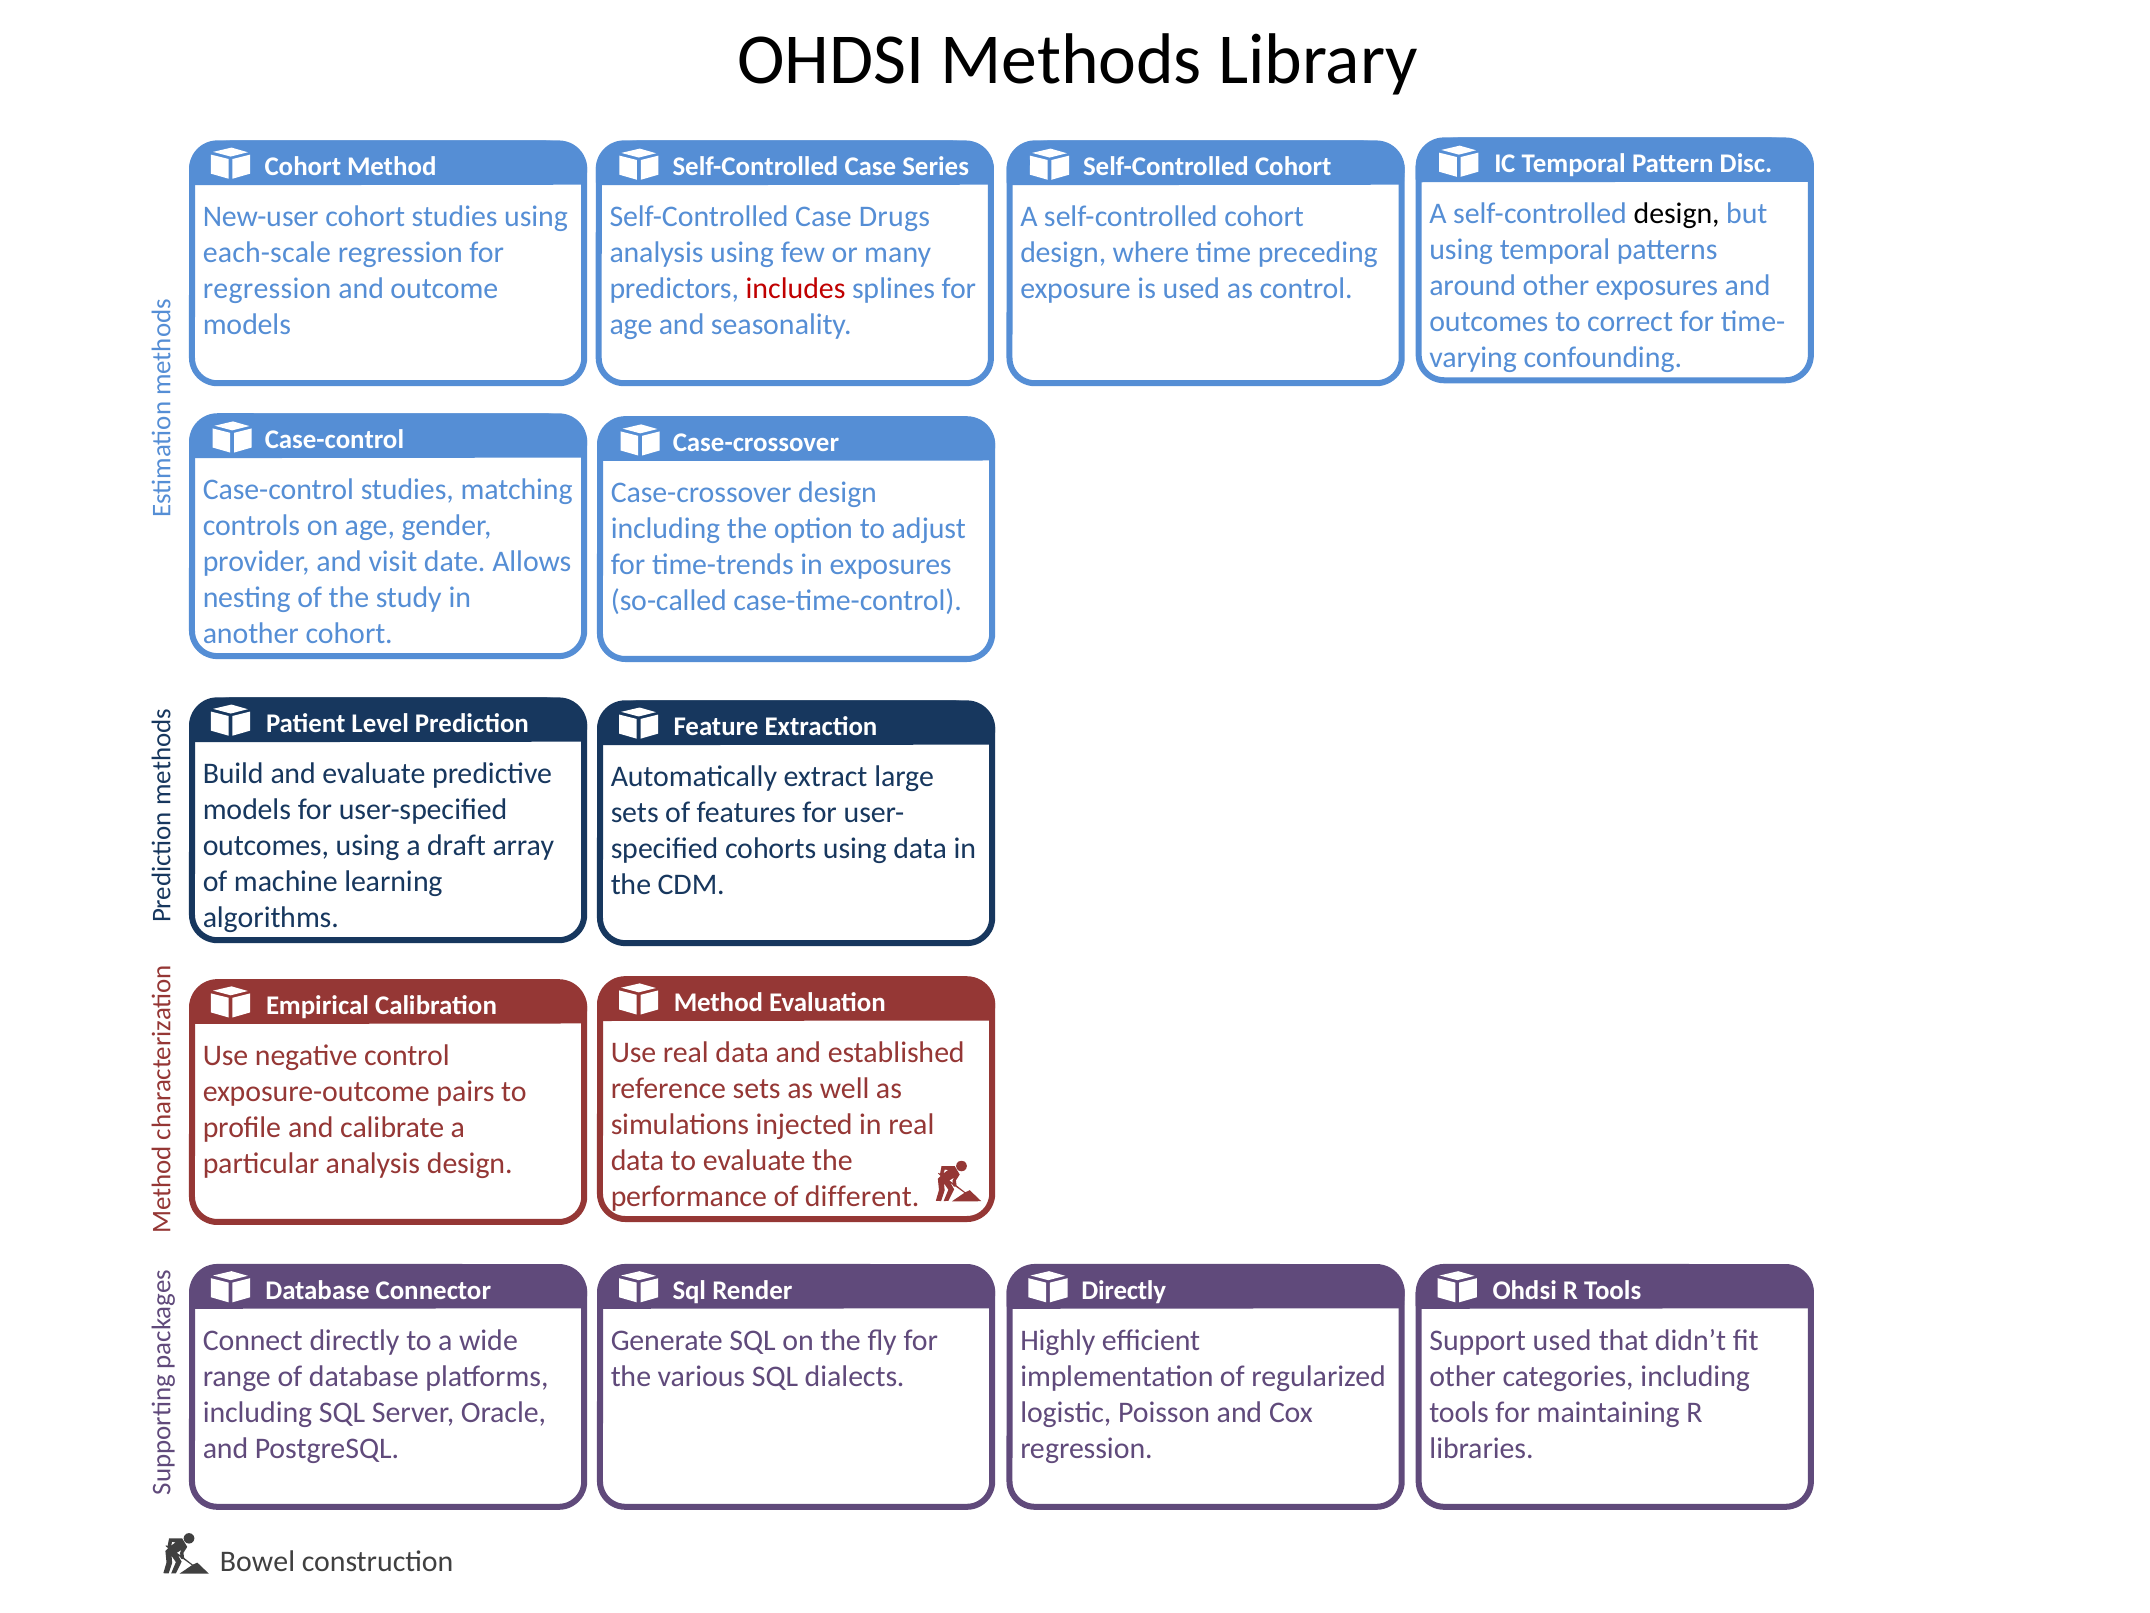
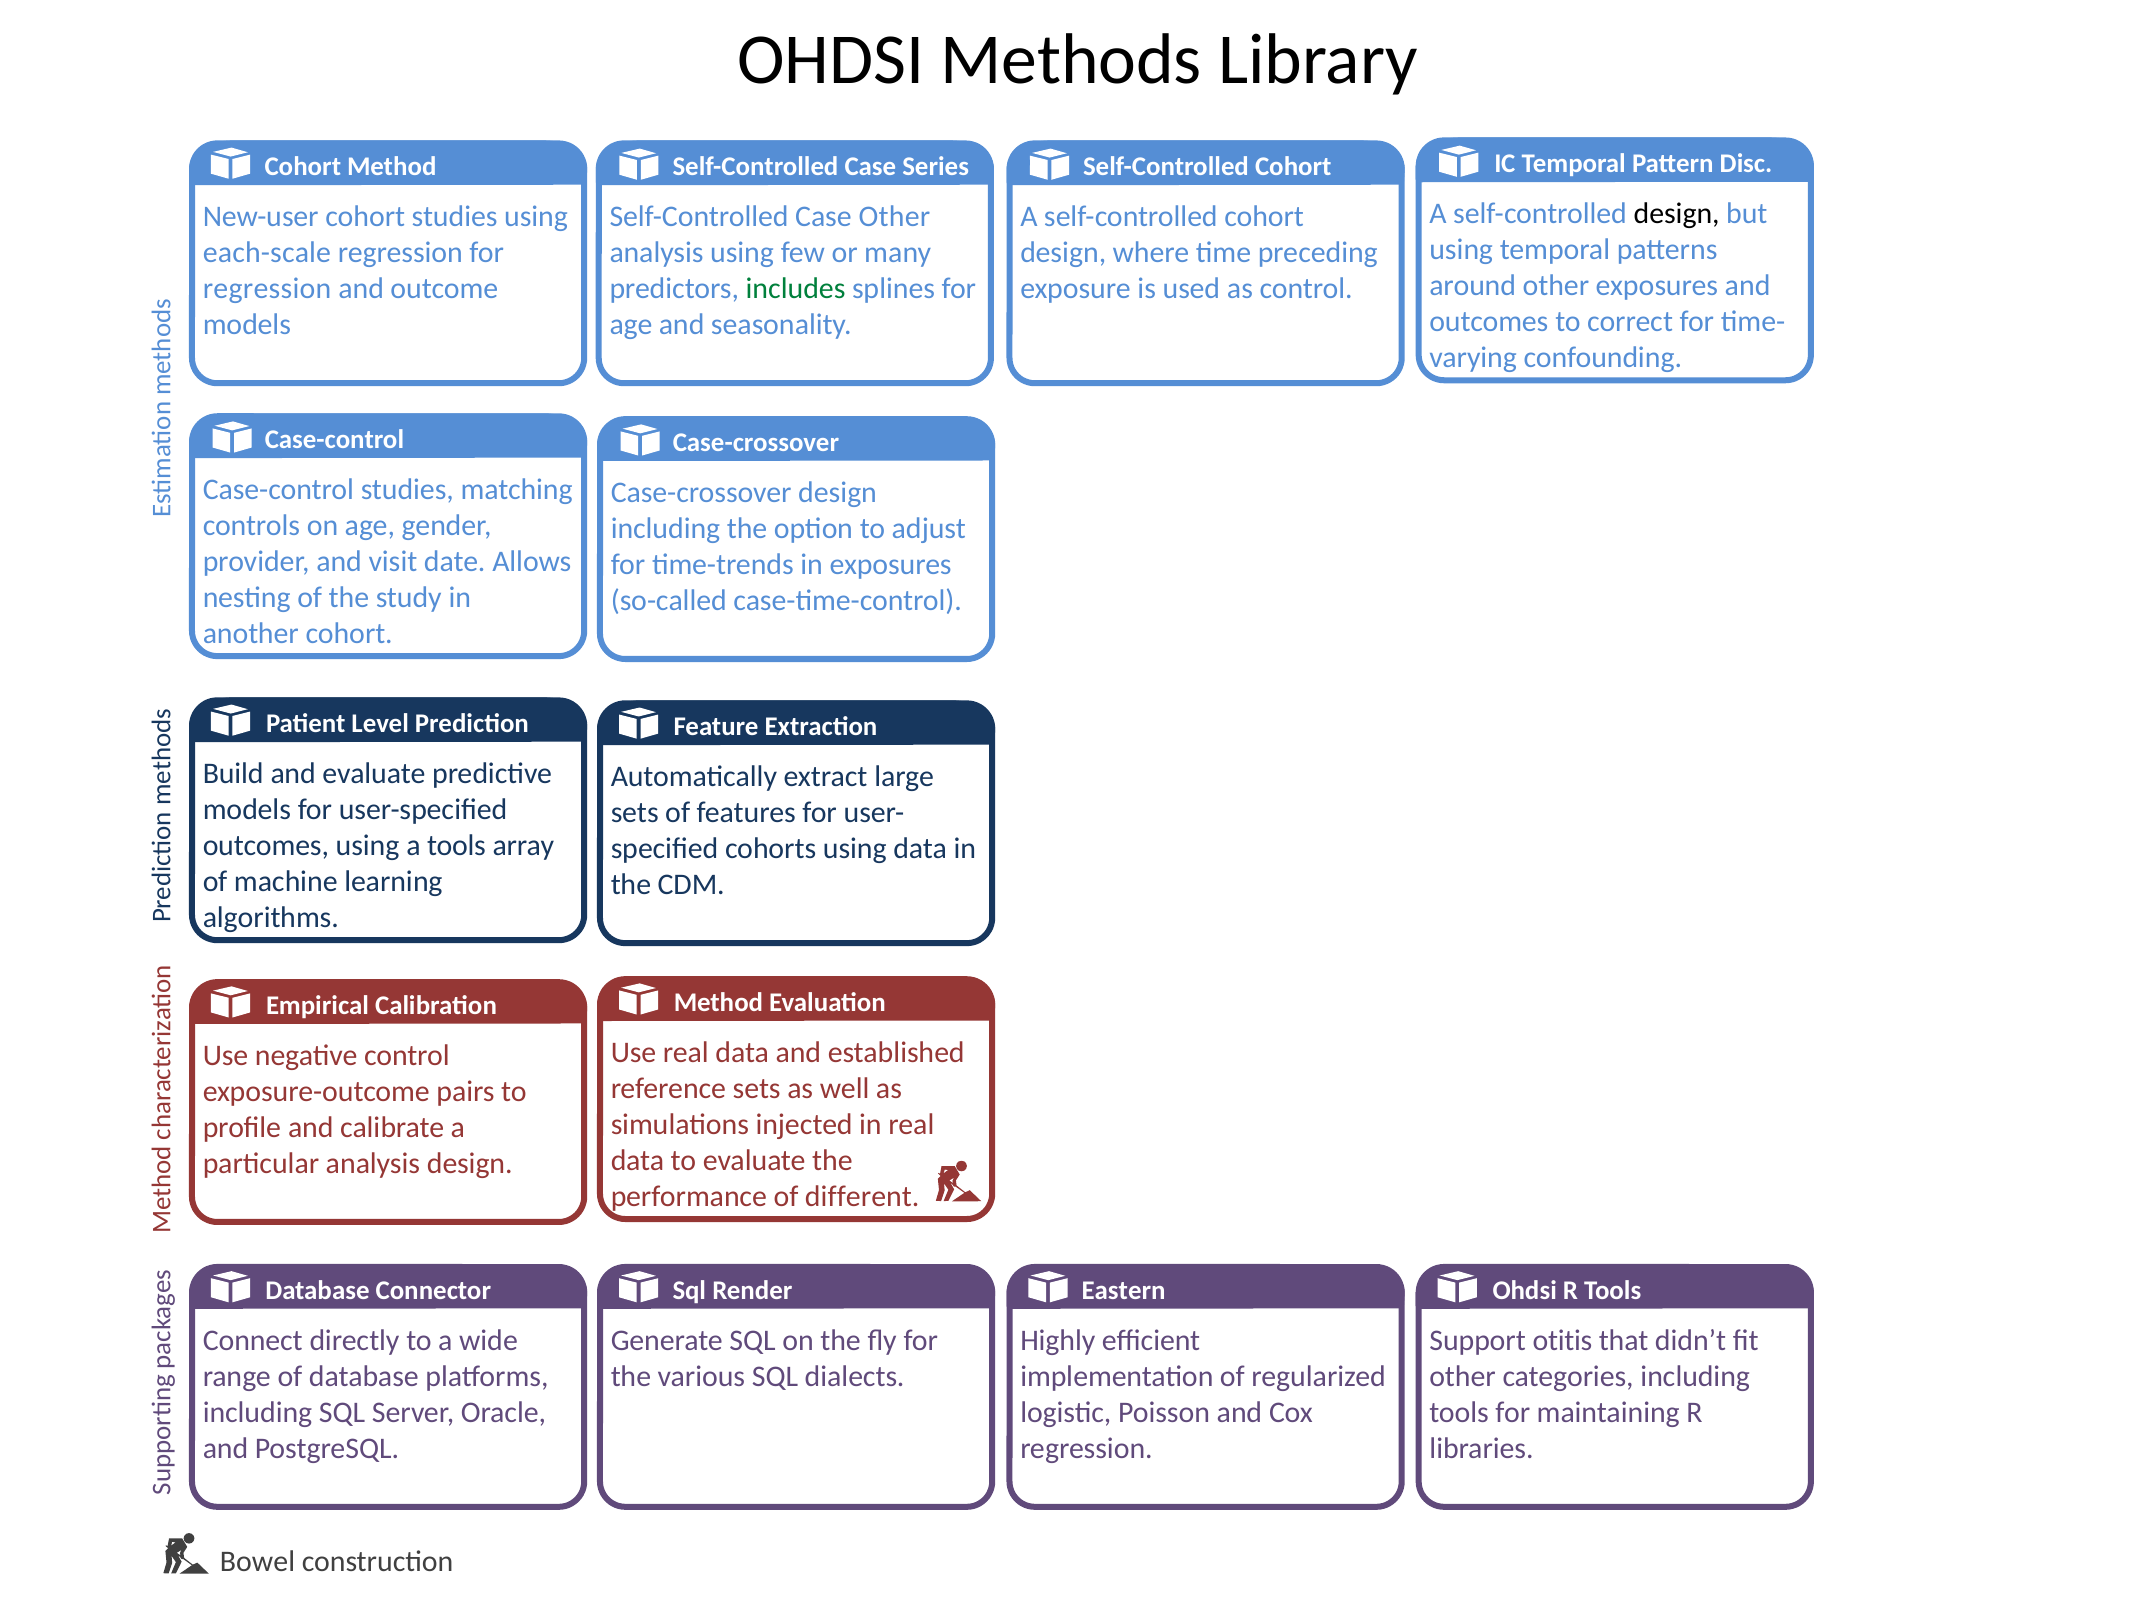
Case Drugs: Drugs -> Other (894, 217)
includes colour: red -> green (796, 289)
a draft: draft -> tools (456, 846)
Directly: Directly -> Eastern (1124, 1290)
Support used: used -> otitis (1562, 1340)
